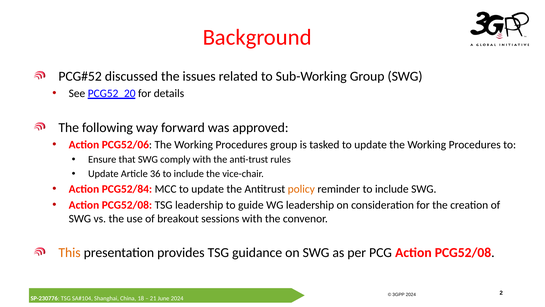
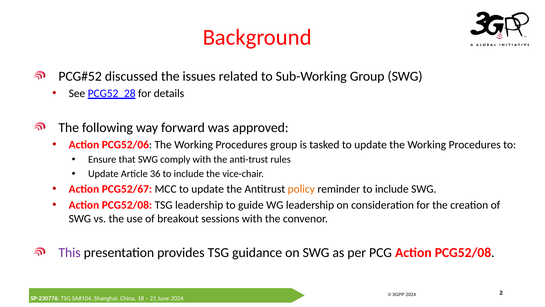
PCG52_20: PCG52_20 -> PCG52_28 (112, 93)
PCG52/84: PCG52/84 -> PCG52/67 (127, 189)
This colour: orange -> purple (70, 252)
